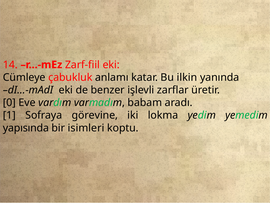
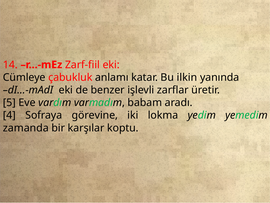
0: 0 -> 5 (9, 102)
1: 1 -> 4 (9, 115)
yapısında: yapısında -> zamanda (26, 128)
isimleri: isimleri -> karşılar (86, 128)
